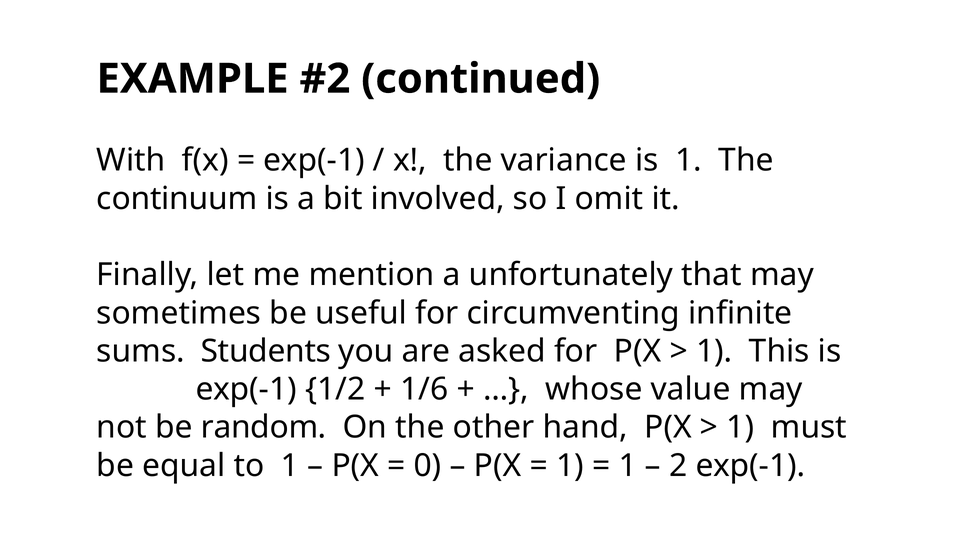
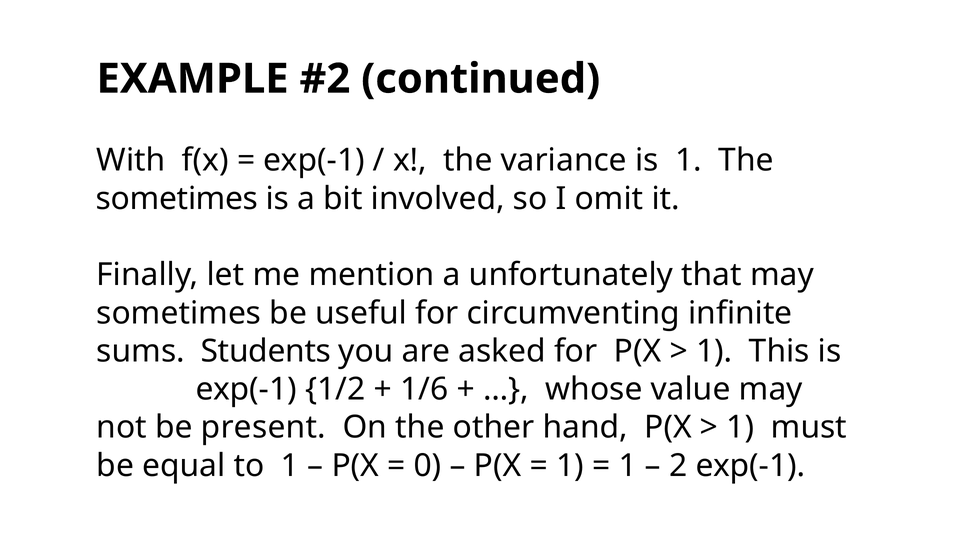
continuum: continuum -> sometimes (177, 199)
random: random -> present (263, 428)
